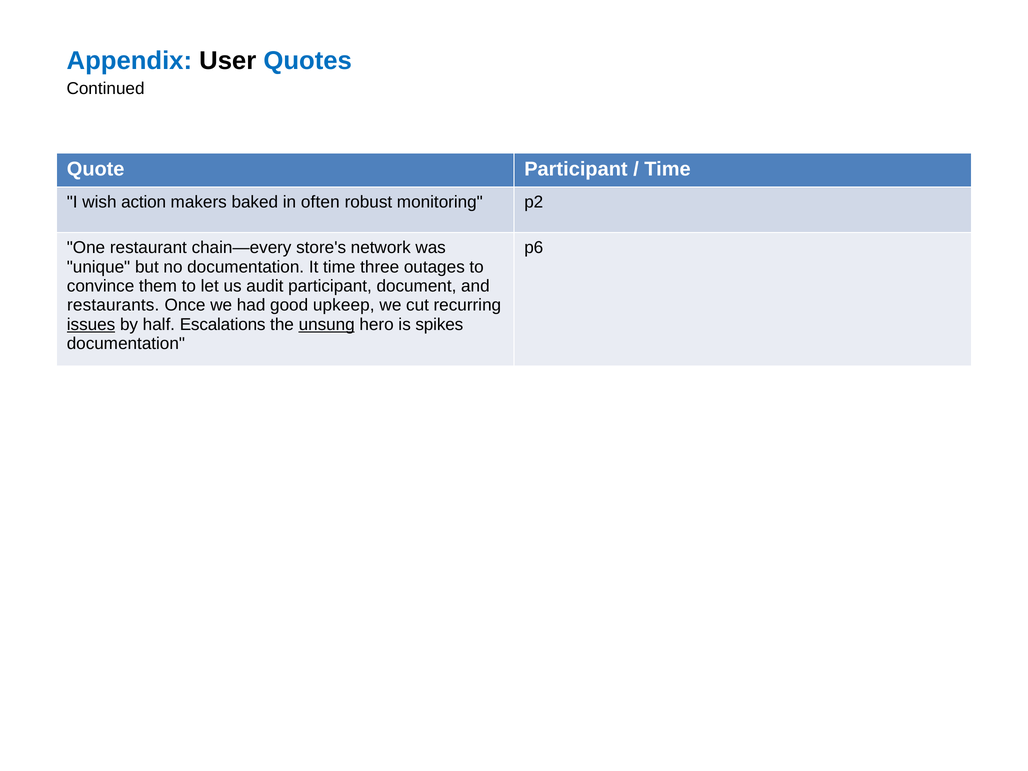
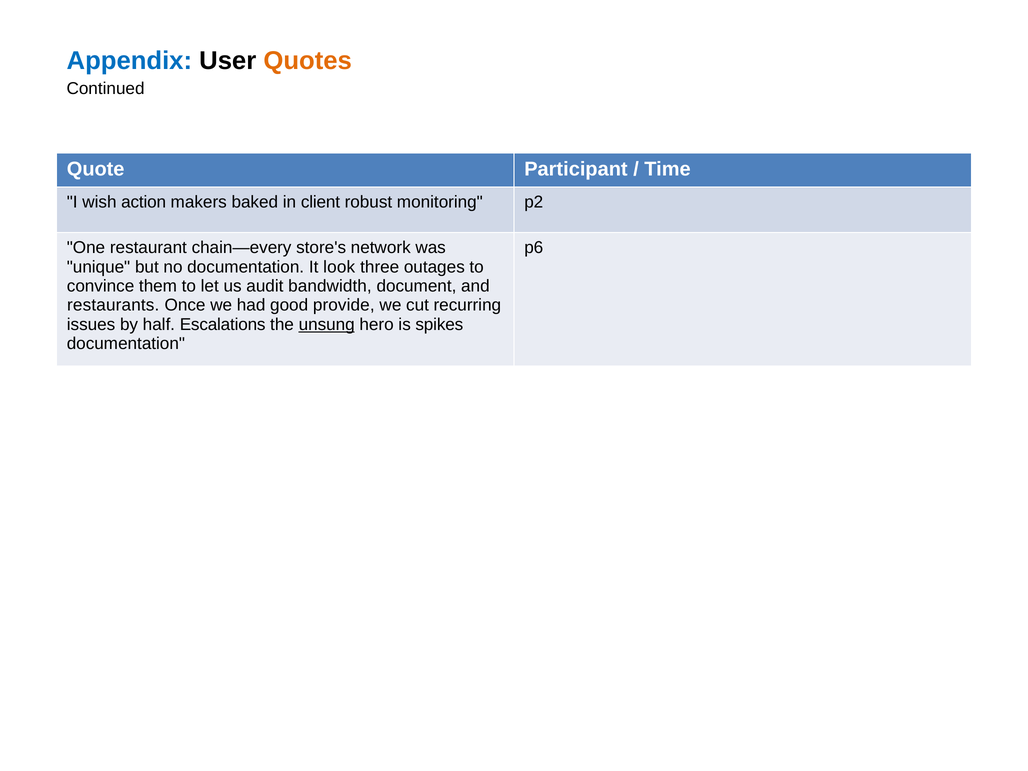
Quotes colour: blue -> orange (308, 61)
often: often -> client (320, 202)
It time: time -> look (339, 267)
audit participant: participant -> bandwidth (330, 286)
upkeep: upkeep -> provide (344, 305)
issues underline: present -> none (91, 324)
